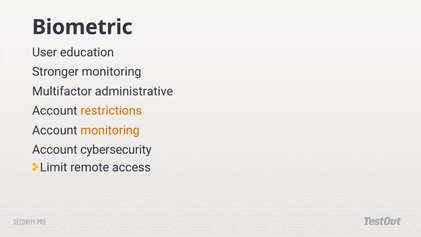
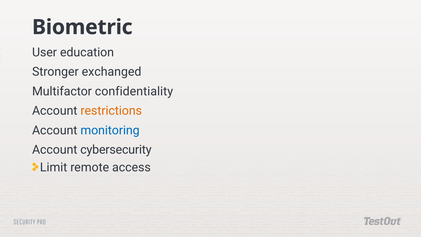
Stronger monitoring: monitoring -> exchanged (112, 72)
administrative: administrative -> confidentiality (134, 91)
monitoring colour: orange -> blue (110, 130)
